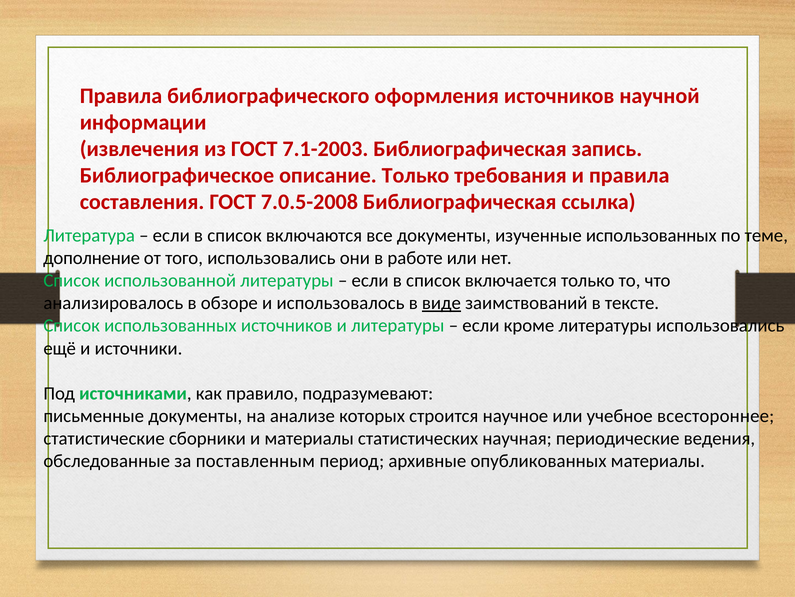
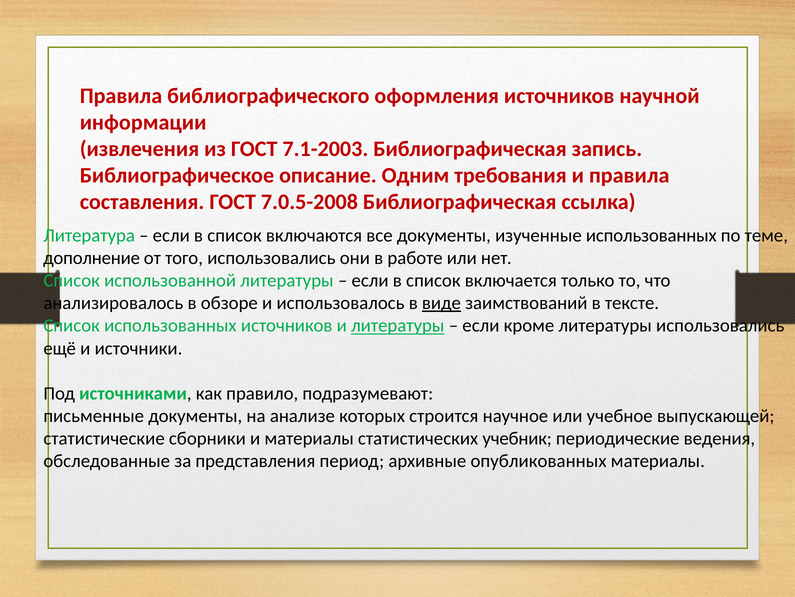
описание Только: Только -> Одним (415, 175)
литературы underline: none -> present (398, 325)
всестороннее: всестороннее -> выпускающей (716, 415)
научная: научная -> учебник (517, 438)
поставленным: поставленным -> представления (255, 461)
